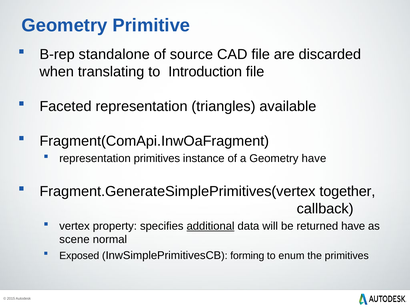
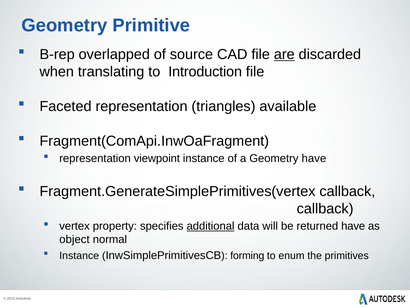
standalone: standalone -> overlapped (114, 54)
are underline: none -> present (284, 54)
representation primitives: primitives -> viewpoint (157, 158)
Fragment.GenerateSimplePrimitives(vertex together: together -> callback (347, 191)
scene: scene -> object (74, 239)
Exposed: Exposed -> Instance (79, 255)
